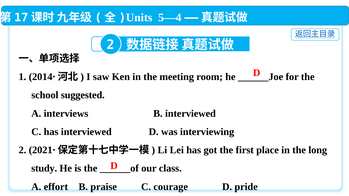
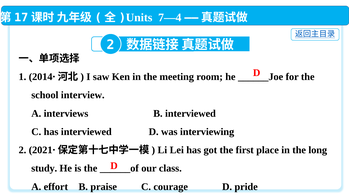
5—4: 5—4 -> 7—4 (170, 18)
suggested: suggested -> interview (83, 95)
